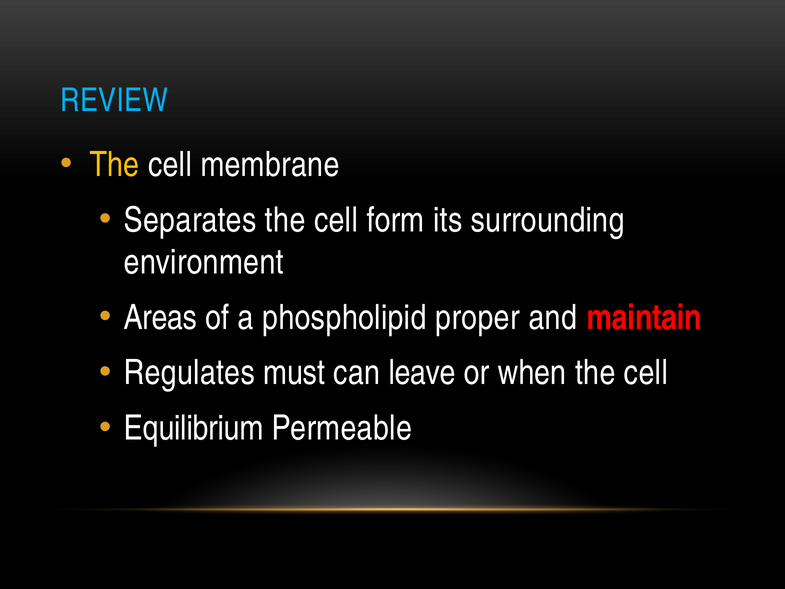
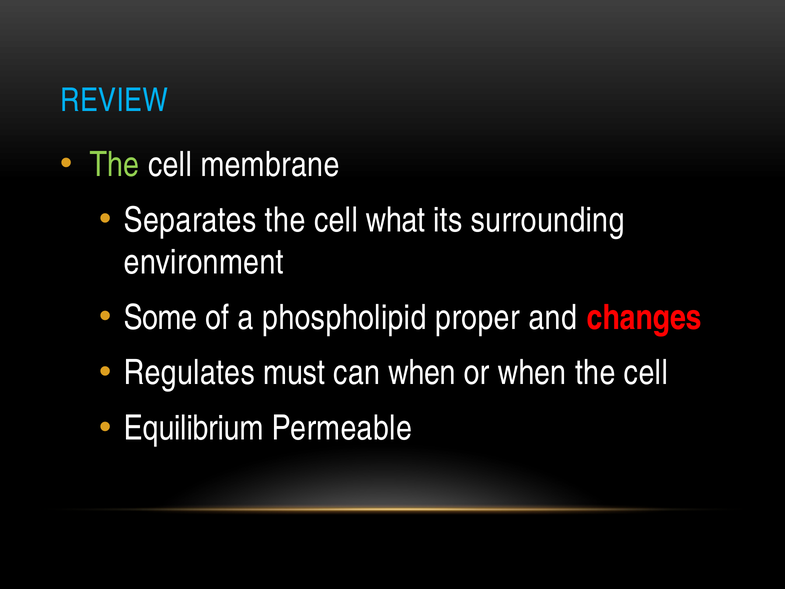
The colour: yellow -> light green (114, 165)
form: form -> what (396, 220)
Areas: Areas -> Some (160, 317)
maintain: maintain -> changes (644, 317)
can leave: leave -> when (422, 373)
